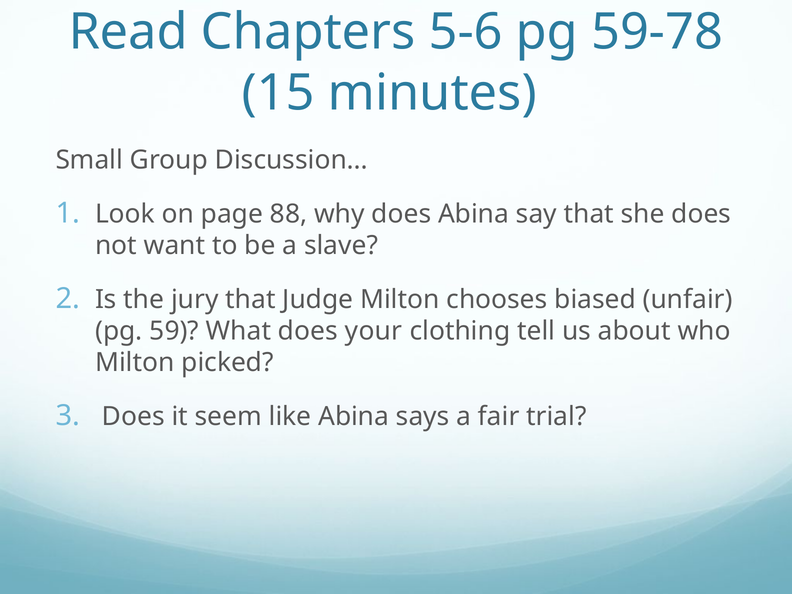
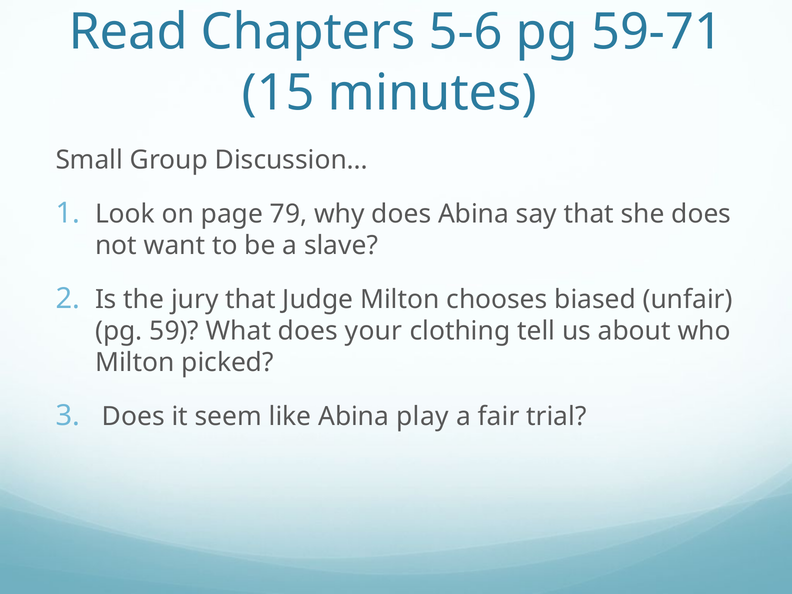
59-78: 59-78 -> 59-71 (657, 32)
88: 88 -> 79 (289, 214)
says: says -> play (422, 416)
